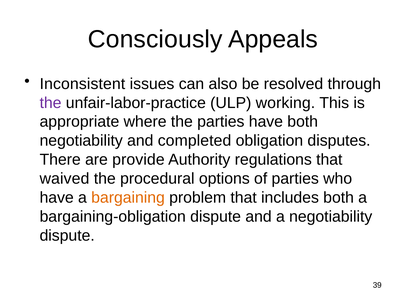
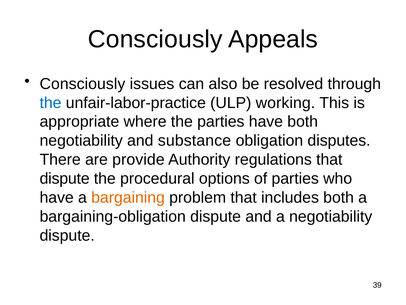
Inconsistent: Inconsistent -> Consciously (82, 84)
the colour: purple -> blue (51, 103)
completed: completed -> substance (194, 141)
waived: waived -> dispute (65, 178)
